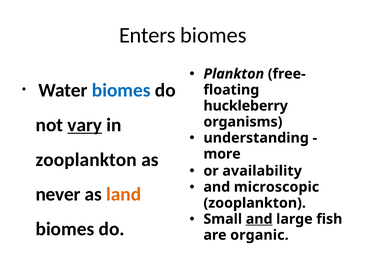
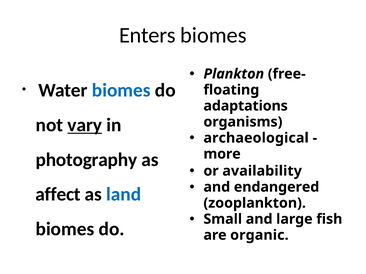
huckleberry: huckleberry -> adaptations (246, 106)
understanding: understanding -> archaeological (256, 138)
zooplankton: zooplankton -> photography (86, 160)
microscopic: microscopic -> endangered (277, 187)
never: never -> affect (58, 195)
land colour: orange -> blue (124, 195)
and underline: present -> none (259, 219)
